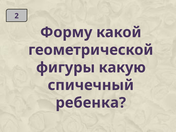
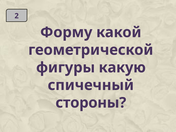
ребенка: ребенка -> стороны (91, 103)
